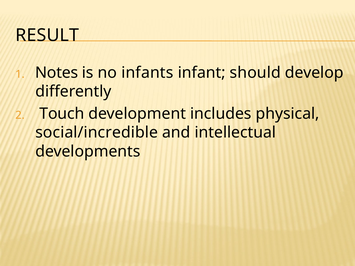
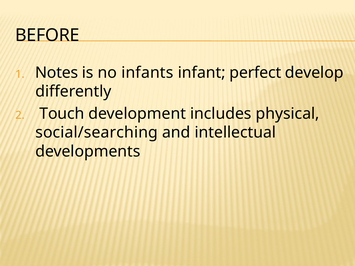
RESULT: RESULT -> BEFORE (47, 35)
should: should -> perfect (255, 73)
social/incredible: social/incredible -> social/searching (97, 133)
